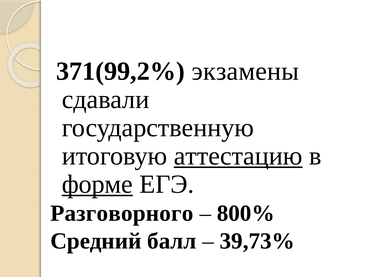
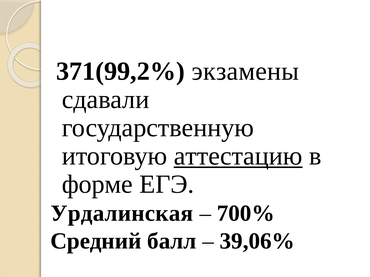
форме underline: present -> none (97, 185)
Разговорного: Разговорного -> Урдалинская (122, 214)
800%: 800% -> 700% (246, 214)
39,73%: 39,73% -> 39,06% (257, 241)
